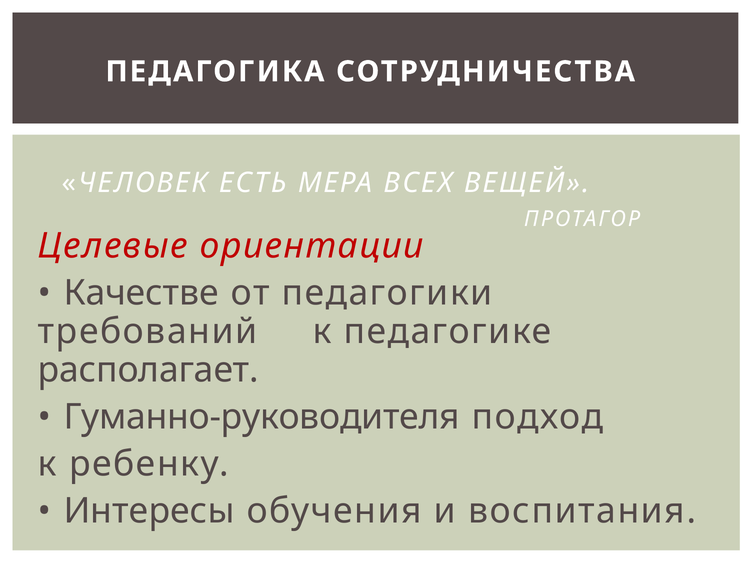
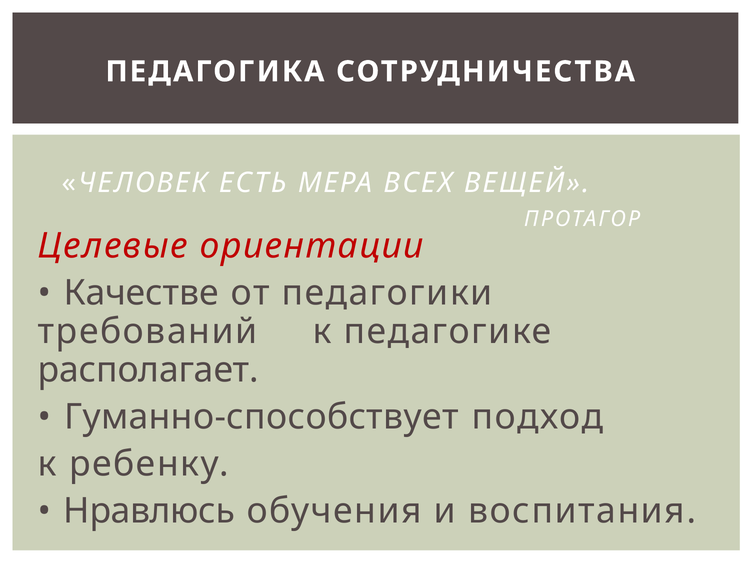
Гуманно-руководителя: Гуманно-руководителя -> Гуманно-способствует (261, 417)
Интересы: Интересы -> Нравлюсь (149, 511)
